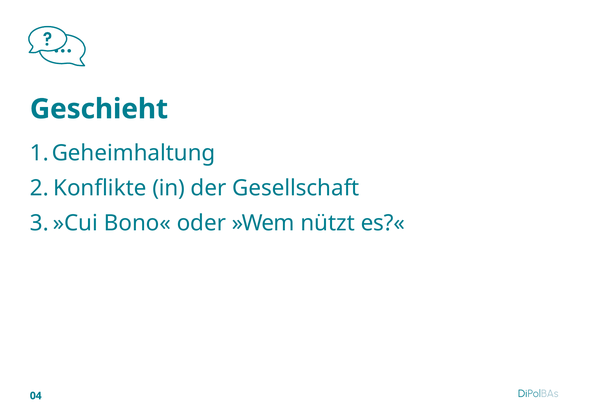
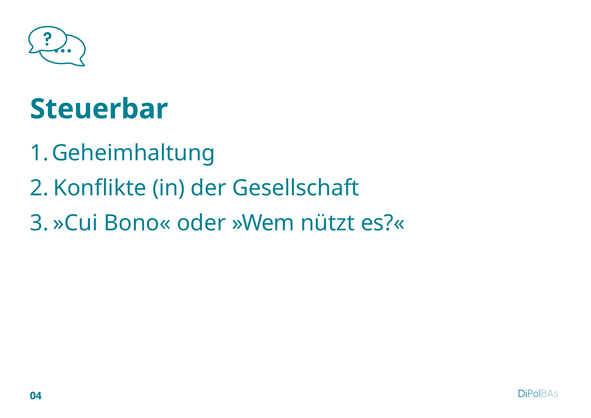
Geschieht: Geschieht -> Steuerbar (99, 109)
